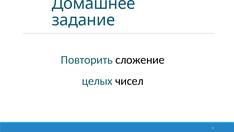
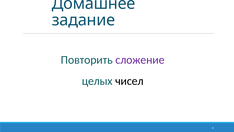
сложение colour: black -> purple (140, 60)
